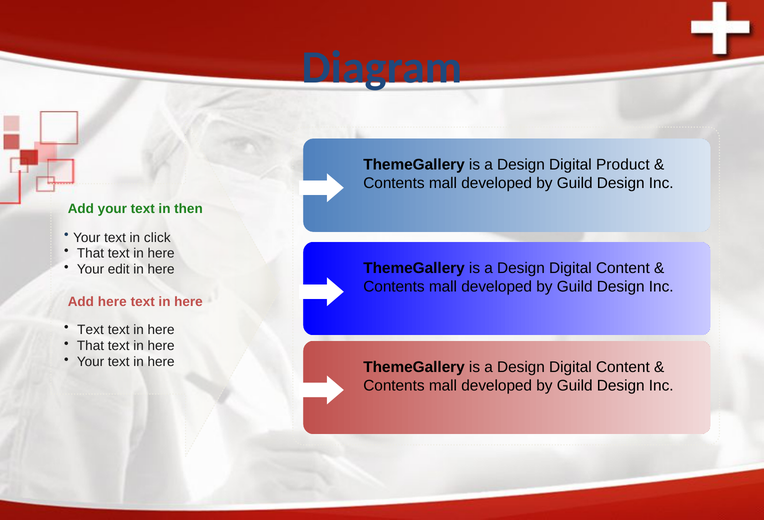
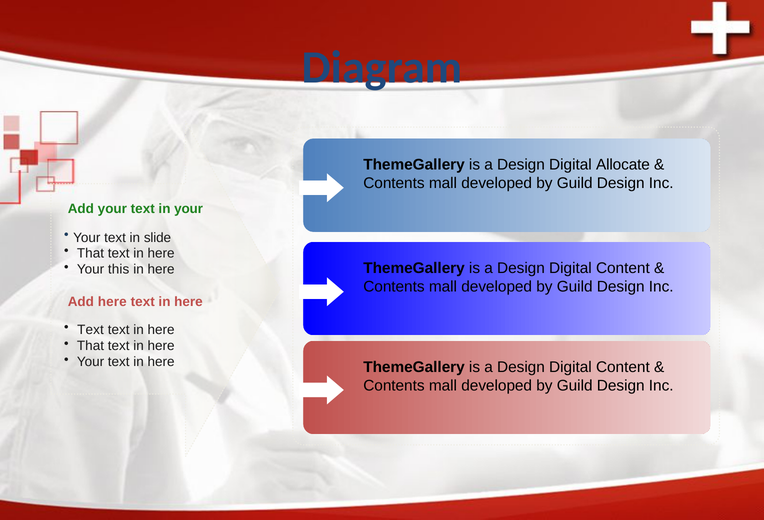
Product: Product -> Allocate (623, 165)
in then: then -> your (189, 209)
click: click -> slide (157, 238)
edit: edit -> this (119, 269)
